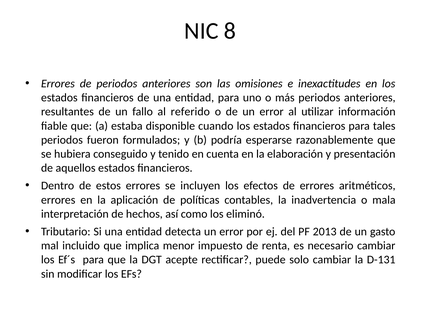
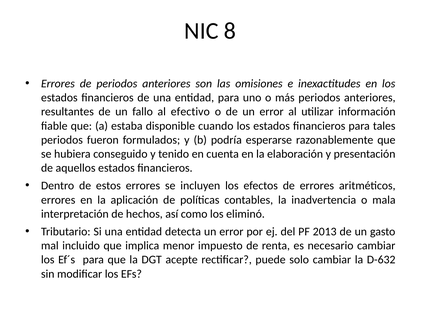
referido: referido -> efectivo (190, 112)
D-131: D-131 -> D-632 (381, 260)
